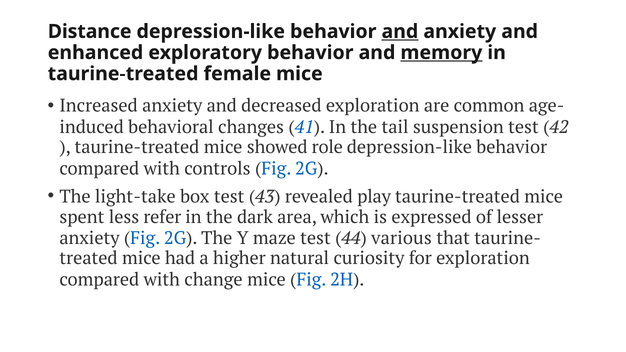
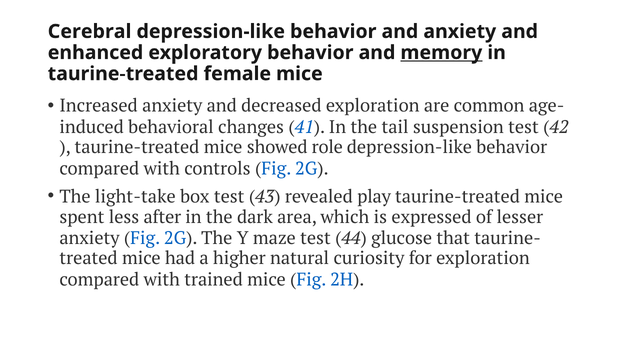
Distance: Distance -> Cerebral (90, 32)
and underline: present -> none (400, 32)
refer: refer -> after (162, 217)
various: various -> glucose (402, 238)
change: change -> trained (214, 280)
